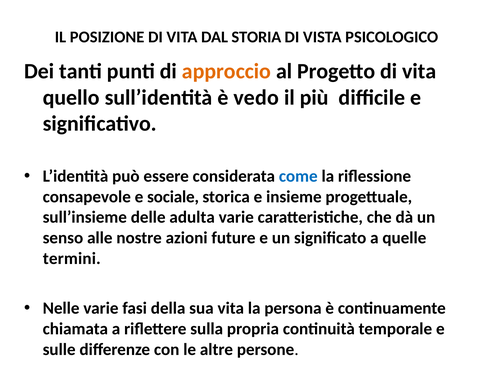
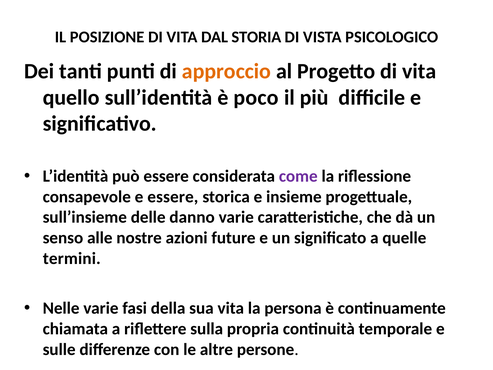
vedo: vedo -> poco (256, 97)
come colour: blue -> purple (298, 176)
e sociale: sociale -> essere (173, 197)
adulta: adulta -> danno (192, 217)
